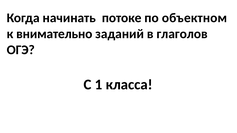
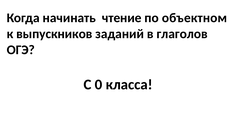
потоке: потоке -> чтение (122, 18)
внимательно: внимательно -> выпускников (54, 34)
1: 1 -> 0 (99, 85)
